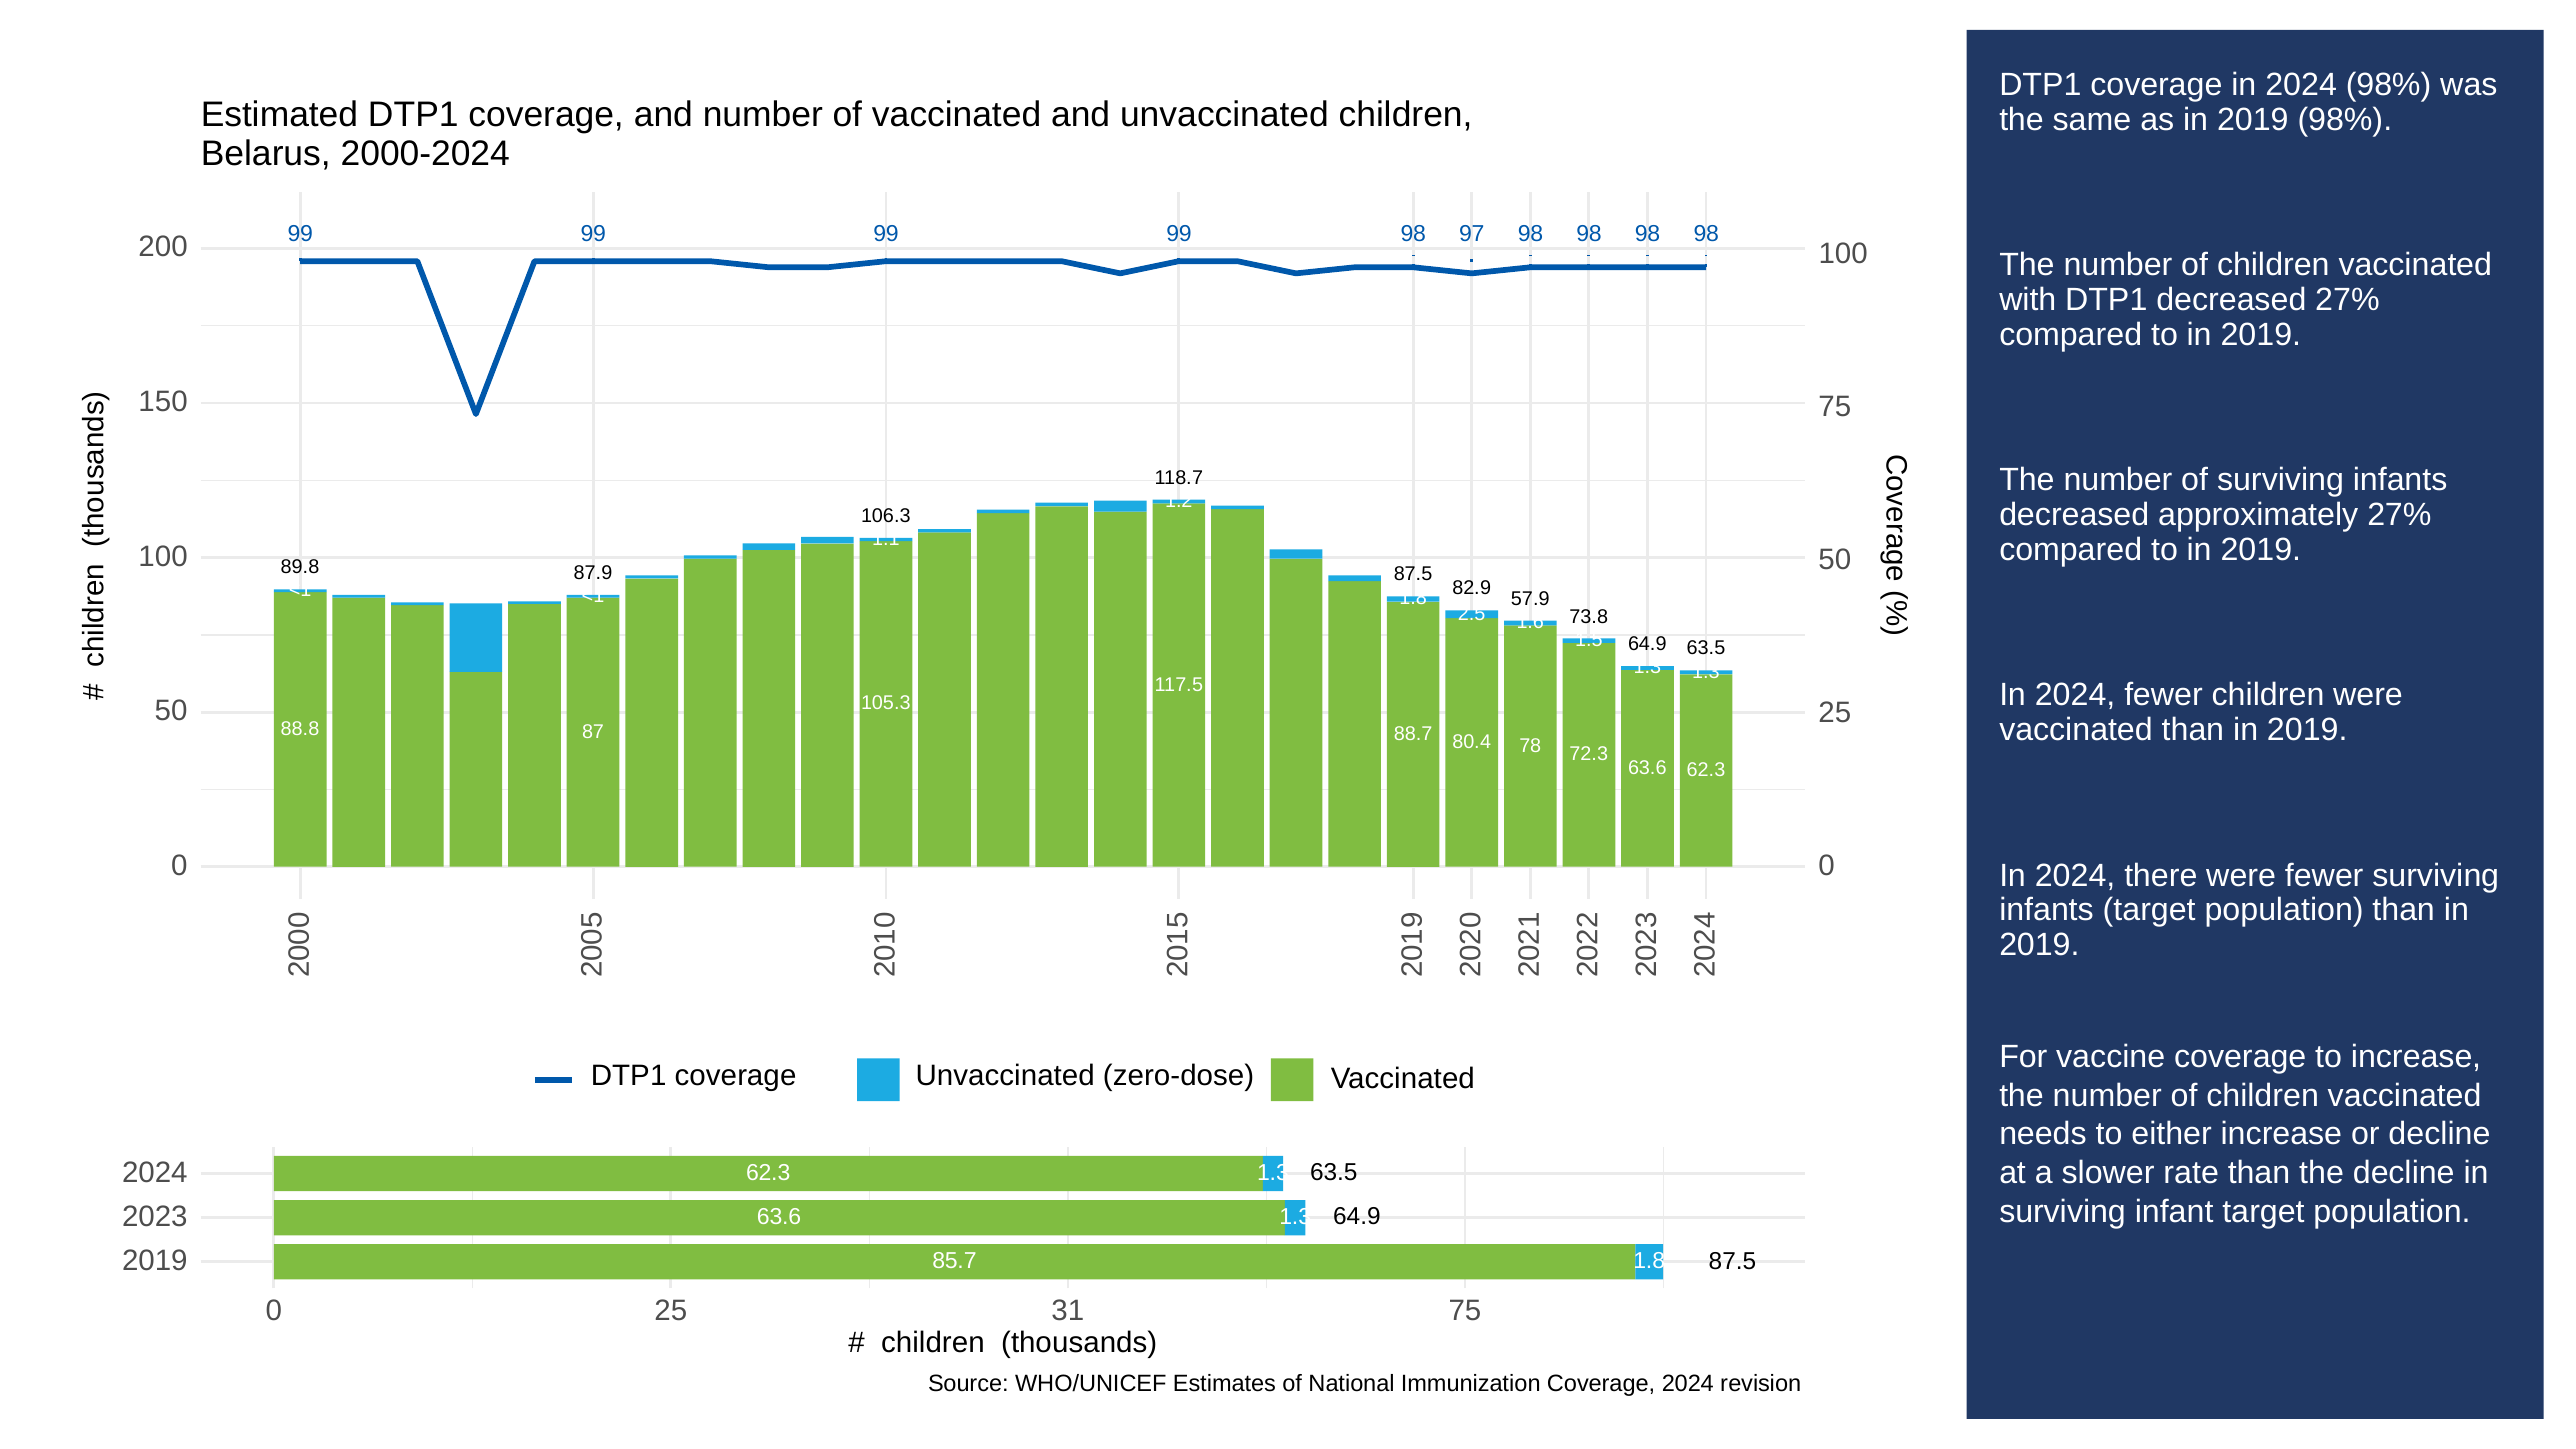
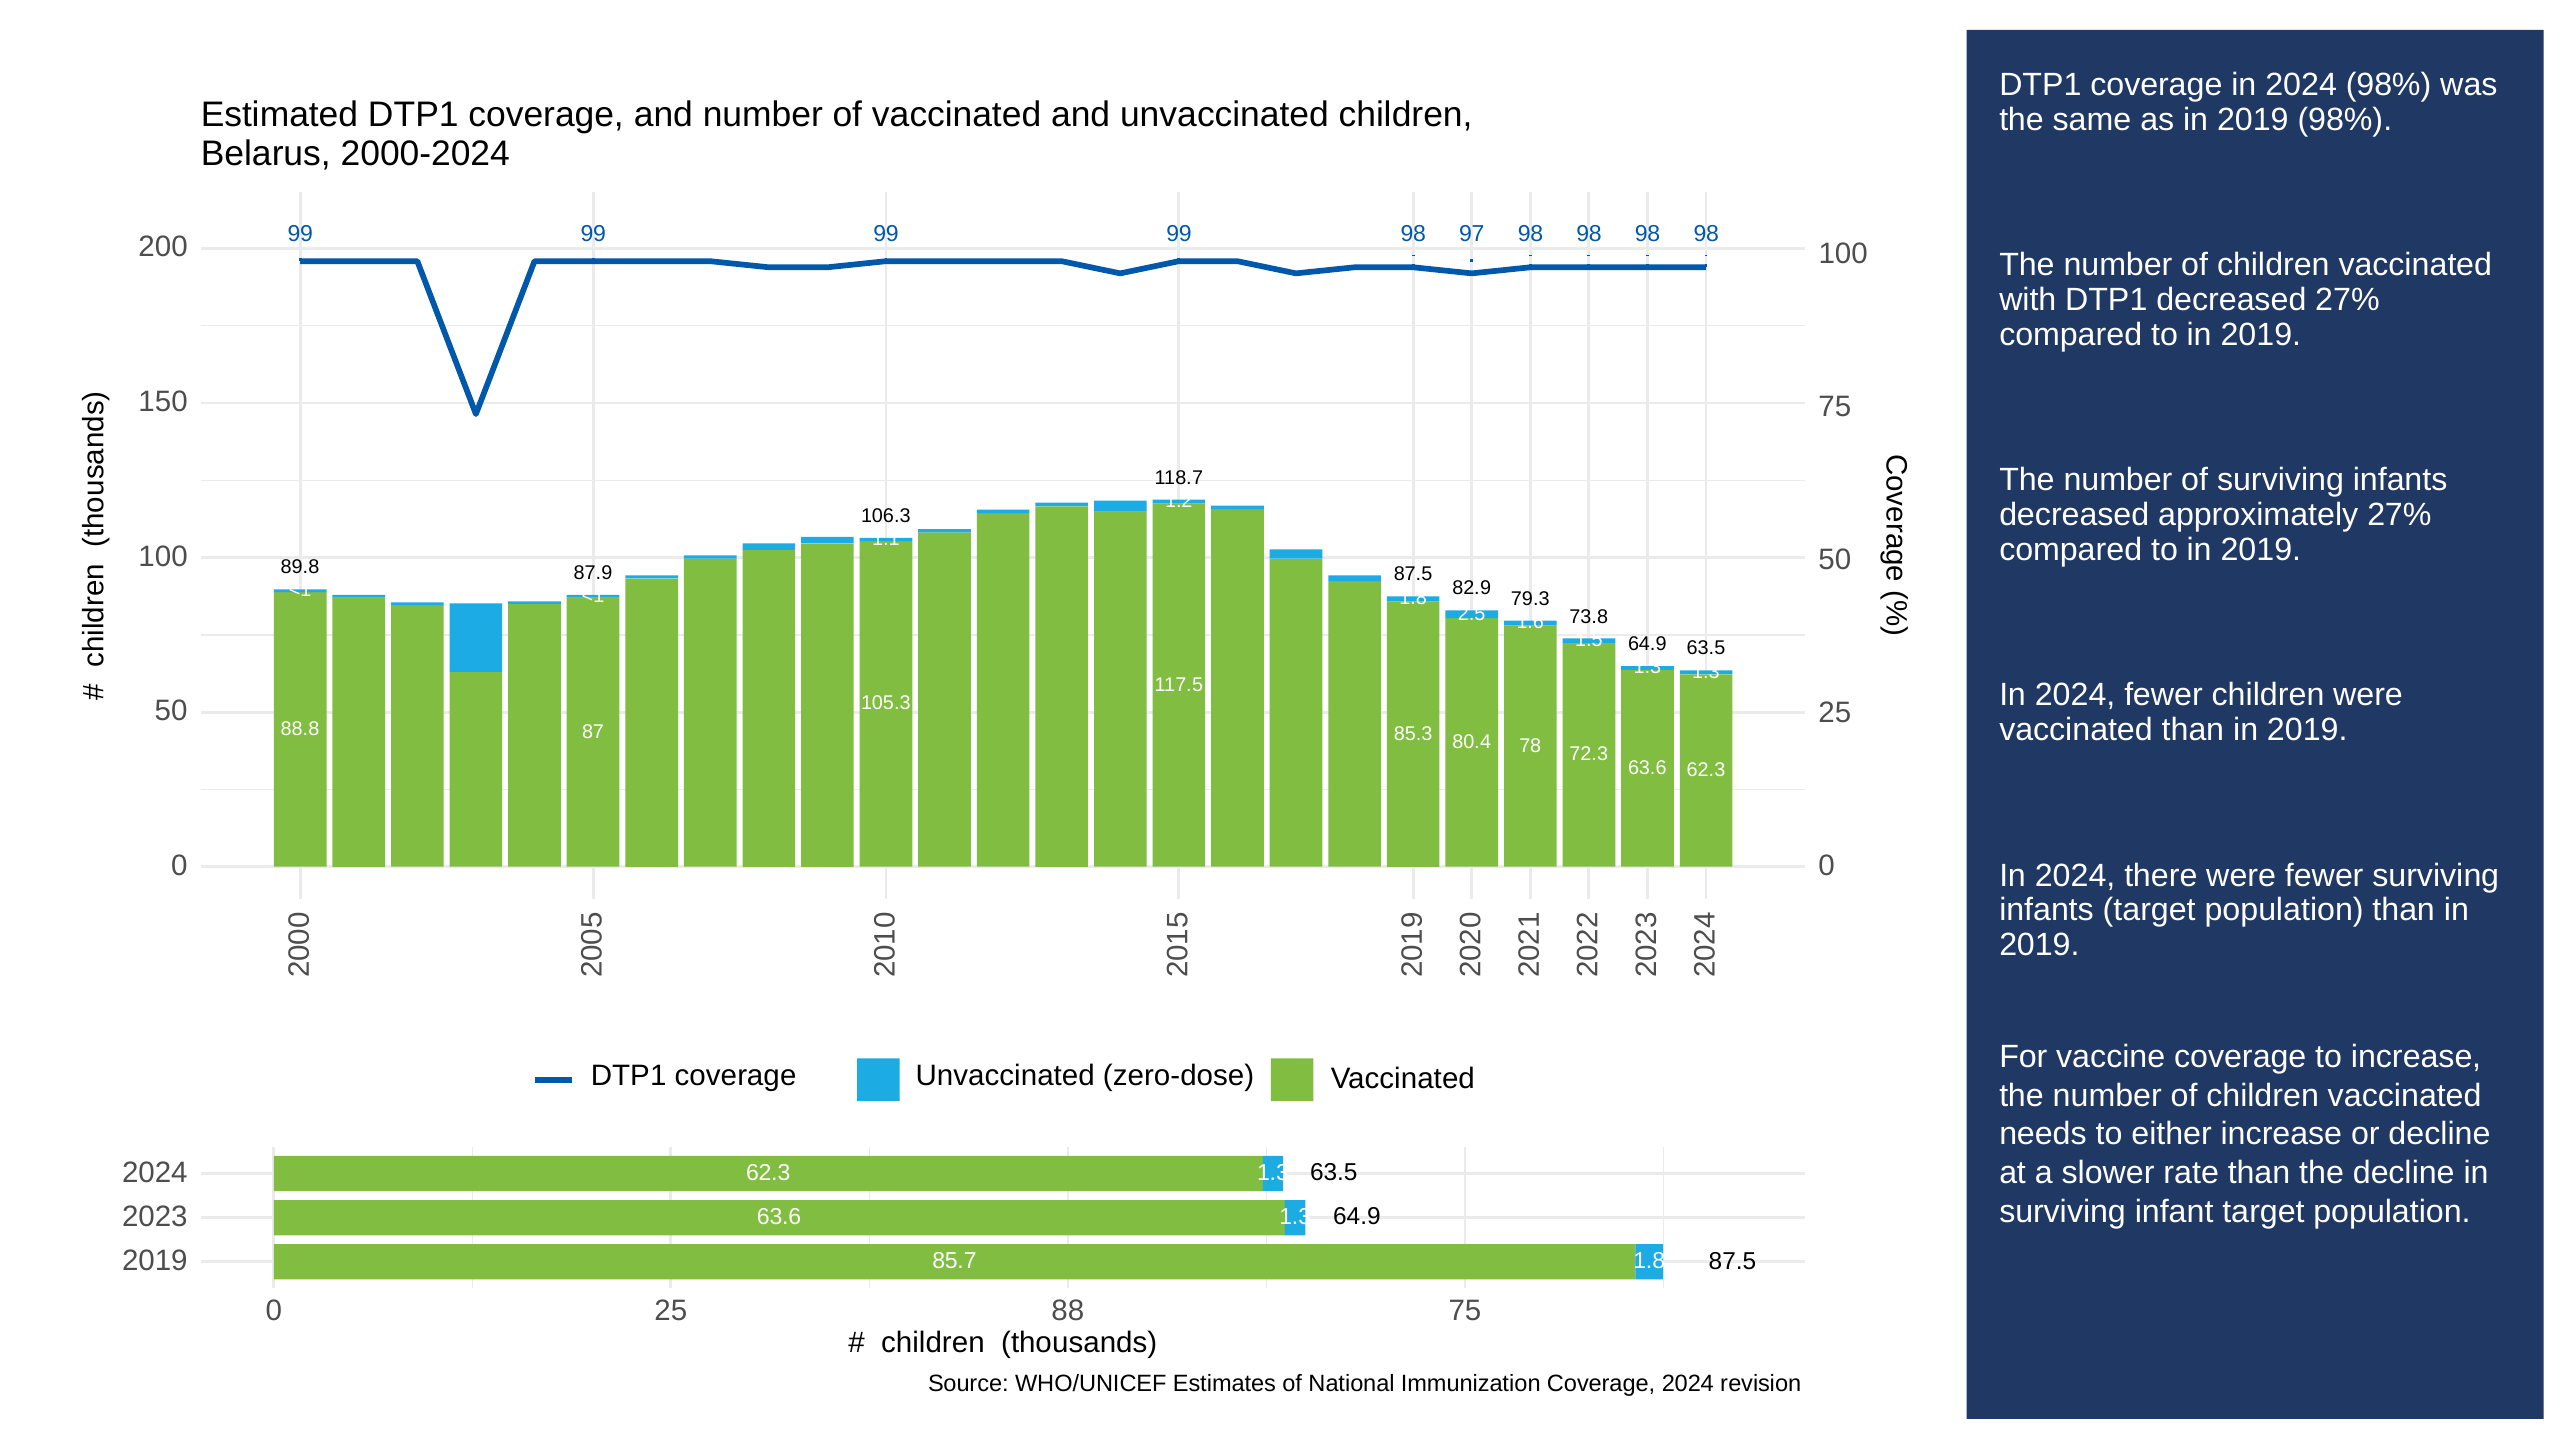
57.9: 57.9 -> 79.3 (1530, 599)
88.7: 88.7 -> 85.3 (1413, 734)
31: 31 -> 88 (1068, 1311)
